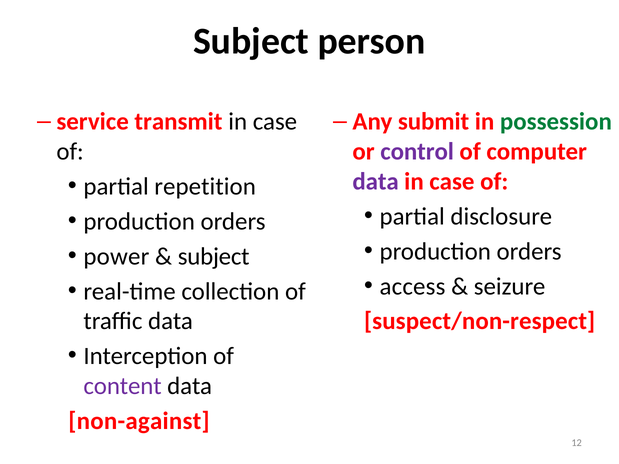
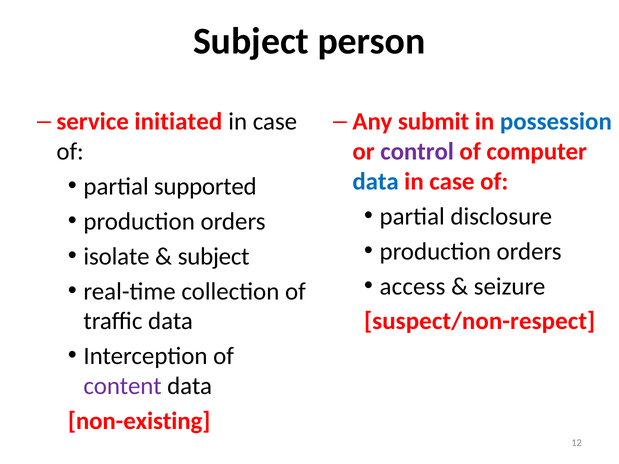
transmit: transmit -> initiated (178, 122)
possession colour: green -> blue (556, 122)
data colour: purple -> blue (376, 182)
repetition: repetition -> supported (205, 187)
power: power -> isolate (117, 257)
non-against: non-against -> non-existing (139, 421)
